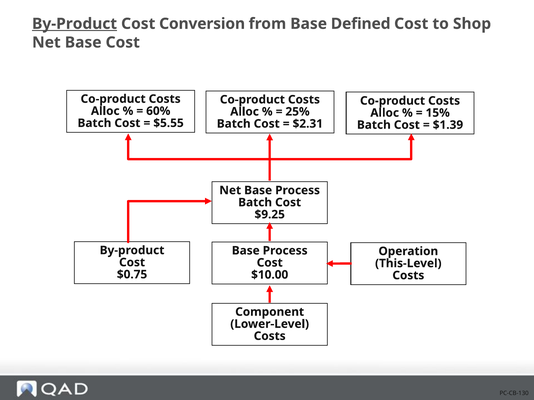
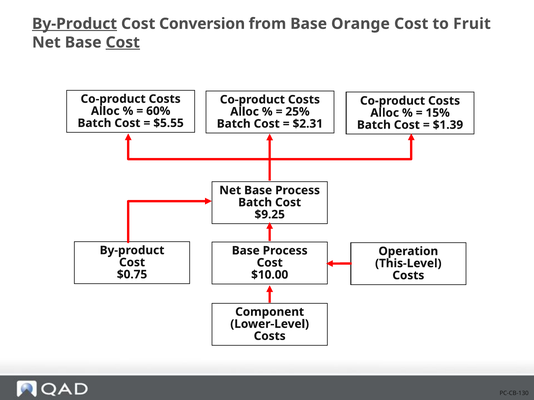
Defined: Defined -> Orange (360, 24)
Shop: Shop -> Fruit (472, 24)
Cost underline: none -> present (123, 42)
